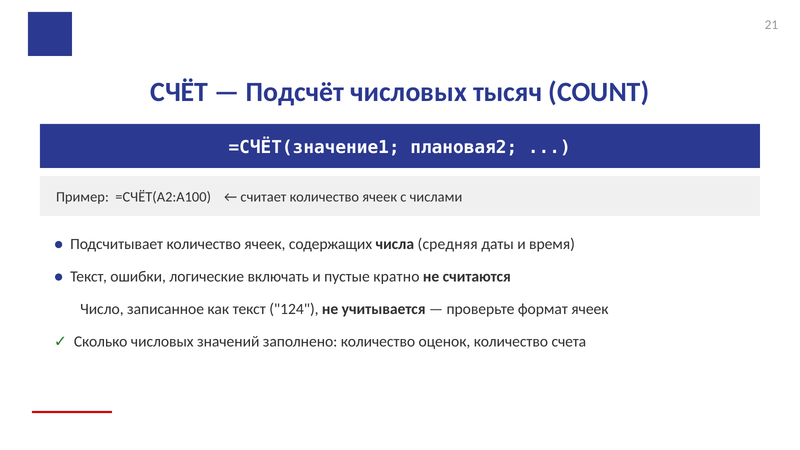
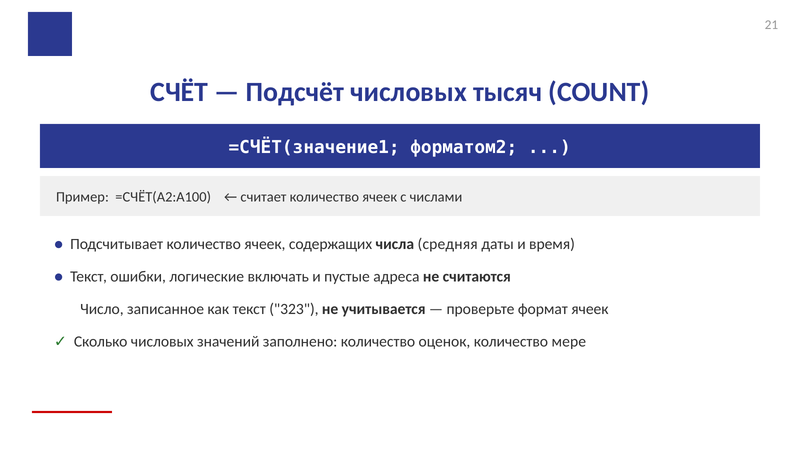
плановая2: плановая2 -> форматом2 (464, 147)
кратно: кратно -> адреса (396, 277)
124: 124 -> 323 (294, 309)
счета: счета -> мере (569, 342)
